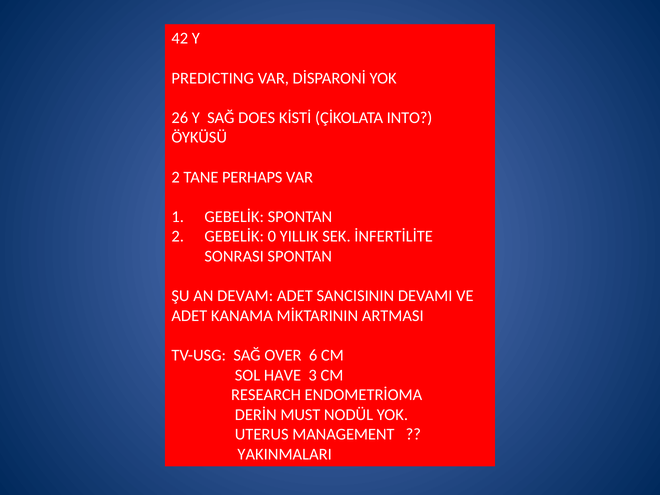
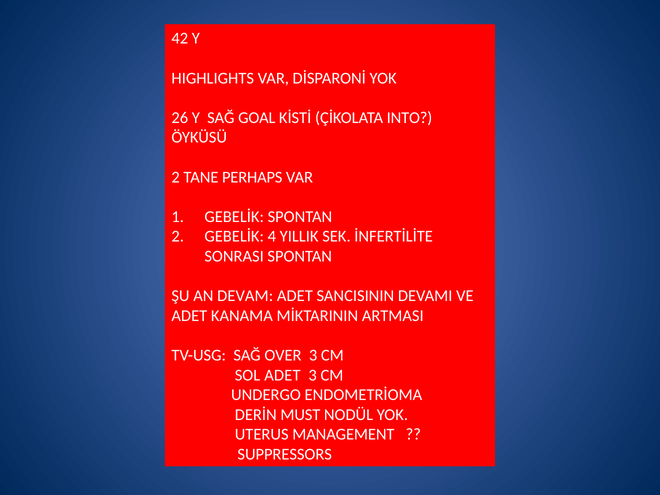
PREDICTING: PREDICTING -> HIGHLIGHTS (213, 78)
DOES: DOES -> GOAL (257, 118)
0: 0 -> 4 (272, 237)
OVER 6: 6 -> 3 (313, 355)
SOL HAVE: HAVE -> ADET (282, 375)
RESEARCH: RESEARCH -> UNDERGO (266, 395)
YAKINMALARI: YAKINMALARI -> SUPPRESSORS (285, 454)
